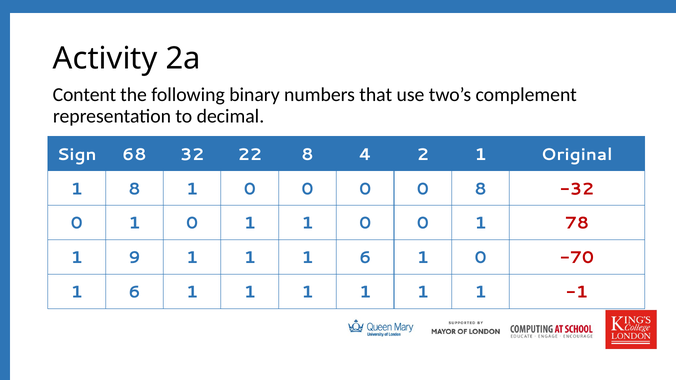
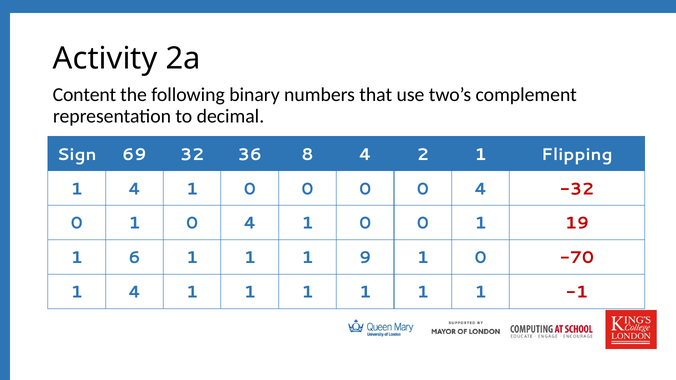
68: 68 -> 69 (134, 155)
22: 22 -> 36 (250, 155)
Original: Original -> Flipping (577, 155)
8: 8 -> 4 (135, 189)
0 0 8: 8 -> 4 (481, 189)
1 0 1: 1 -> 4 (250, 224)
78: 78 -> 19 (577, 224)
9: 9 -> 6 (134, 258)
1 1 6: 6 -> 9 (365, 258)
6: 6 -> 4 (135, 292)
